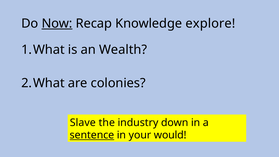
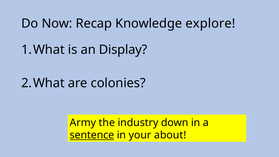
Now underline: present -> none (57, 23)
Wealth: Wealth -> Display (123, 50)
Slave: Slave -> Army (83, 123)
would: would -> about (170, 135)
